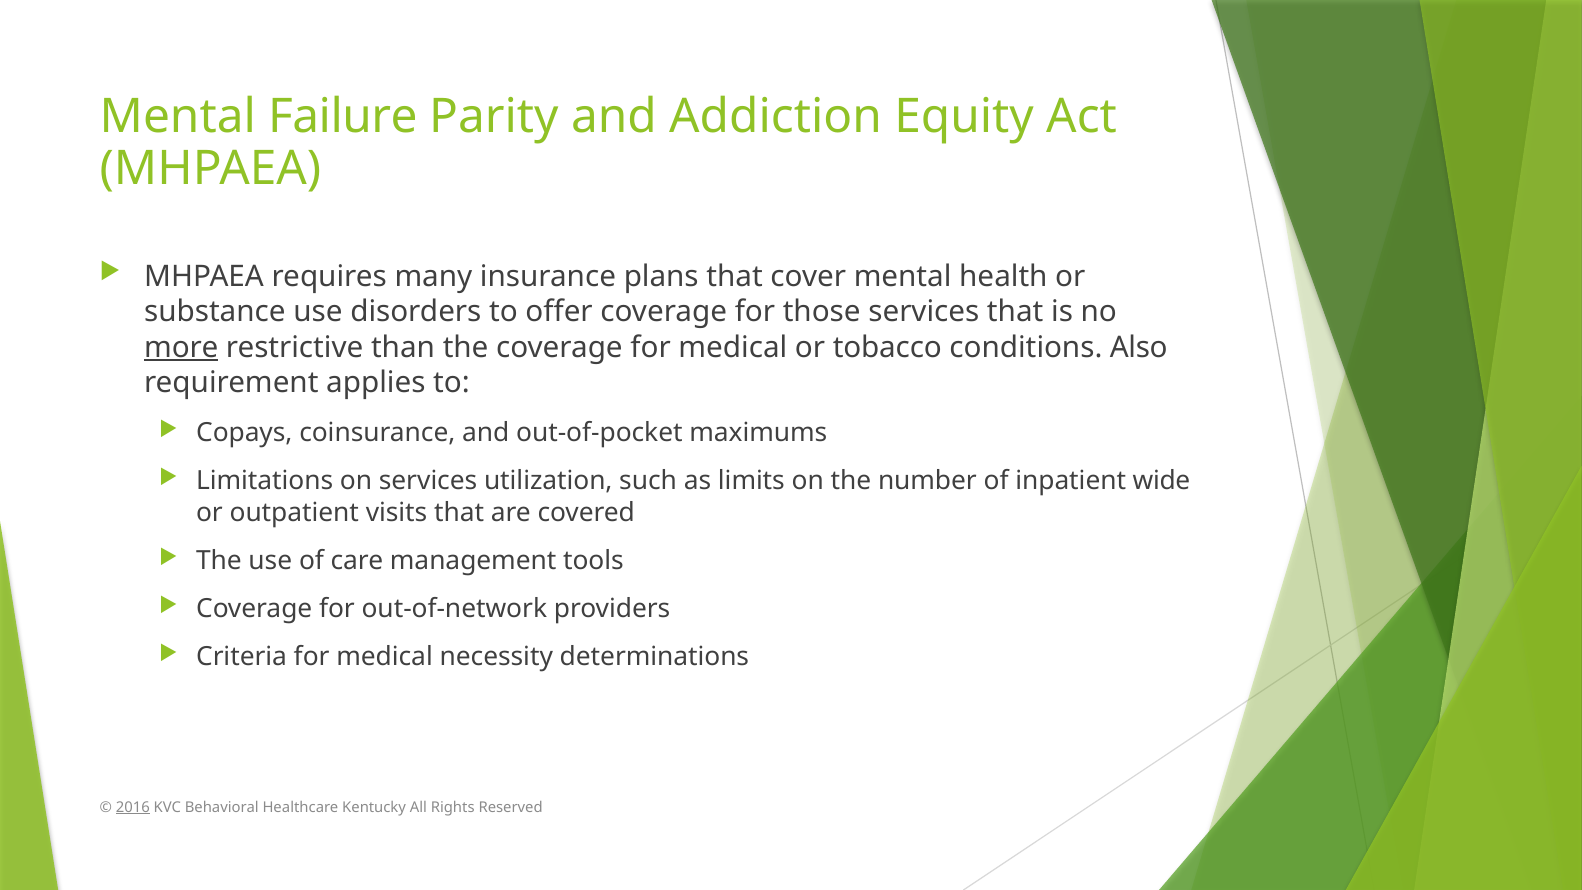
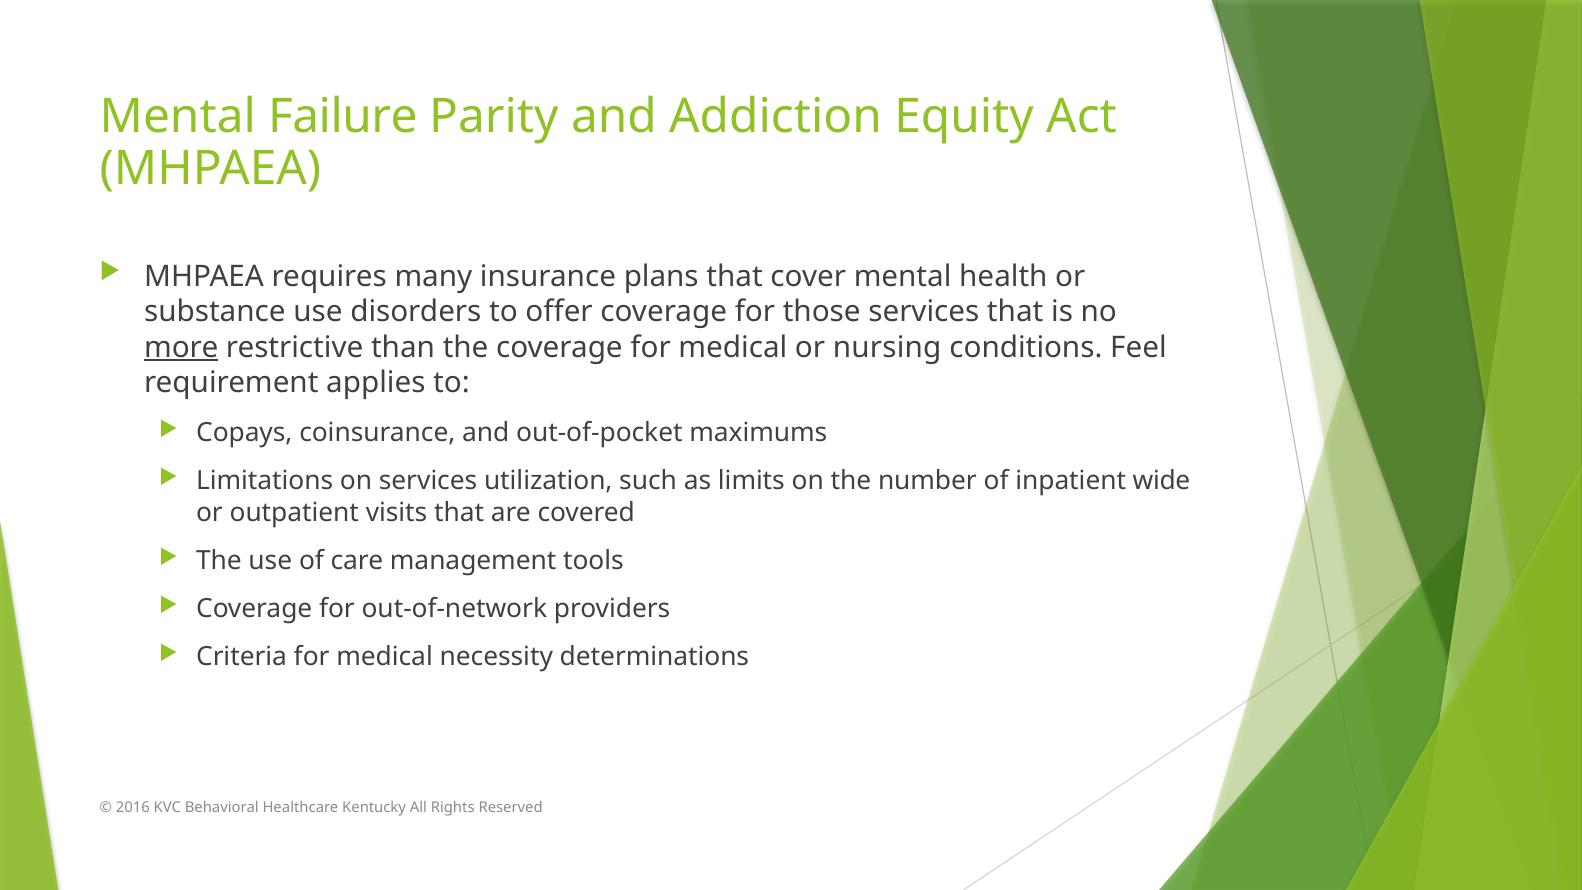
tobacco: tobacco -> nursing (887, 347)
Also: Also -> Feel (1139, 347)
2016 underline: present -> none (133, 807)
